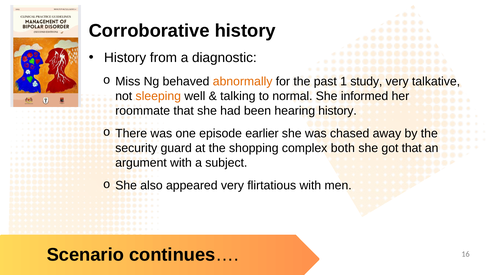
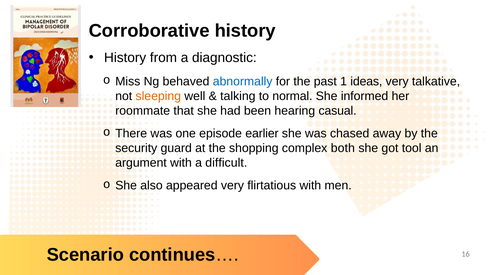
abnormally colour: orange -> blue (243, 81)
study: study -> ideas (366, 81)
hearing history: history -> casual (338, 110)
got that: that -> tool (412, 148)
subject: subject -> difficult (226, 163)
